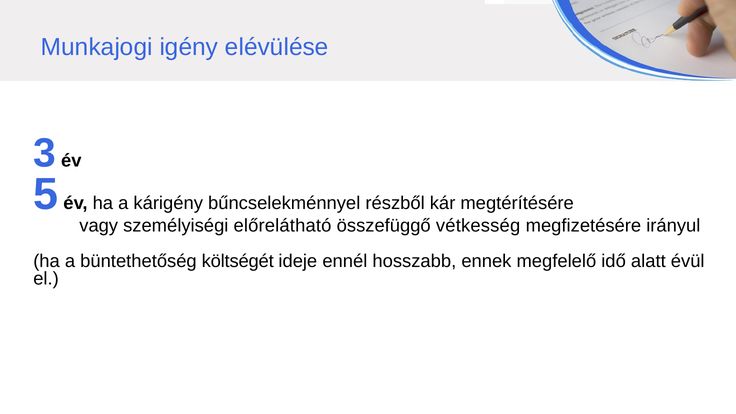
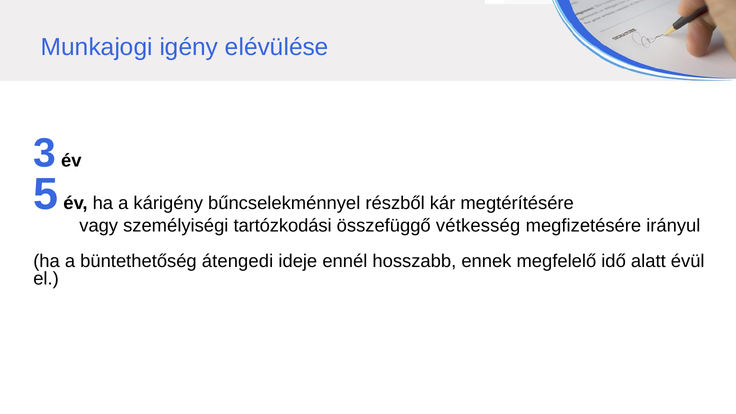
előrelátható: előrelátható -> tartózkodási (283, 226)
költségét: költségét -> átengedi (238, 261)
